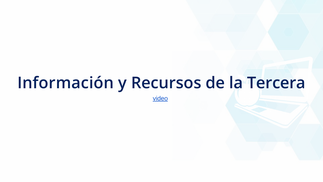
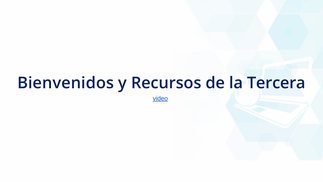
Información: Información -> Bienvenidos (66, 83)
